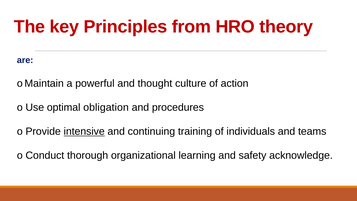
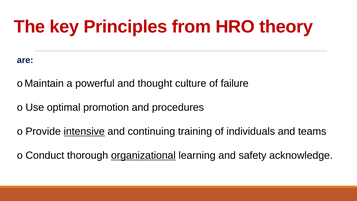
action: action -> failure (235, 83)
obligation: obligation -> promotion (106, 107)
organizational underline: none -> present (143, 155)
